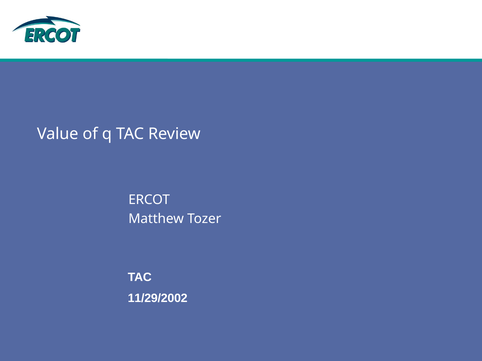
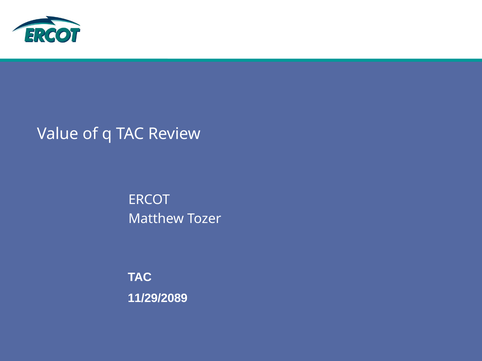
11/29/2002: 11/29/2002 -> 11/29/2089 (158, 299)
